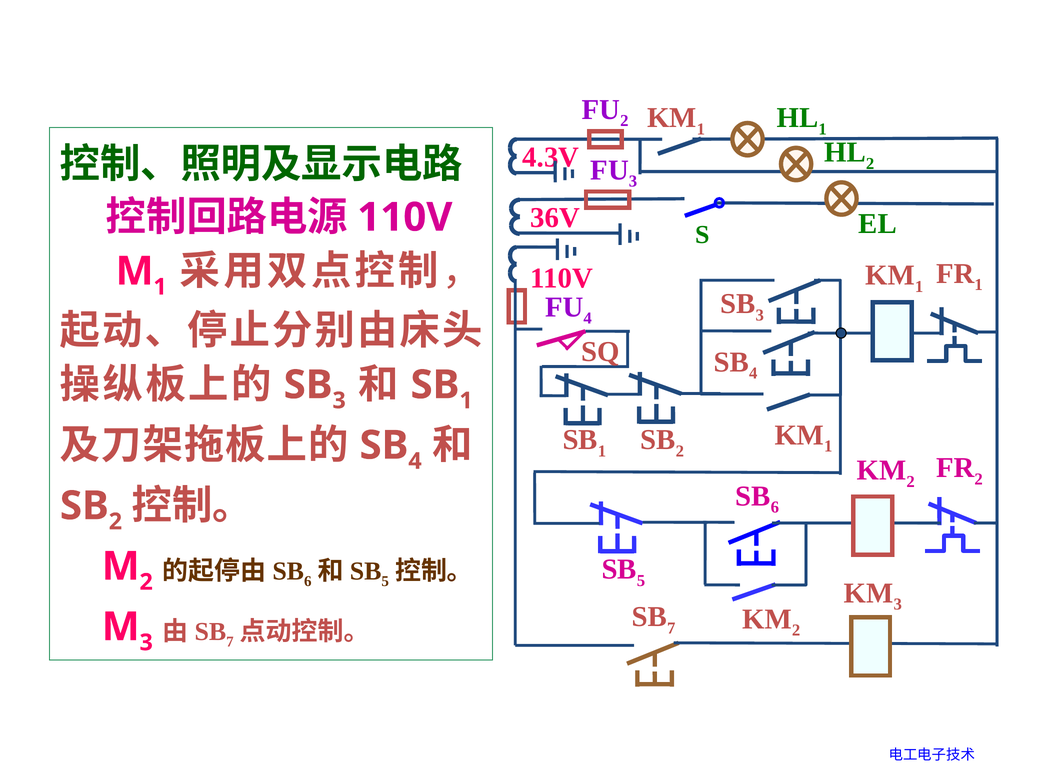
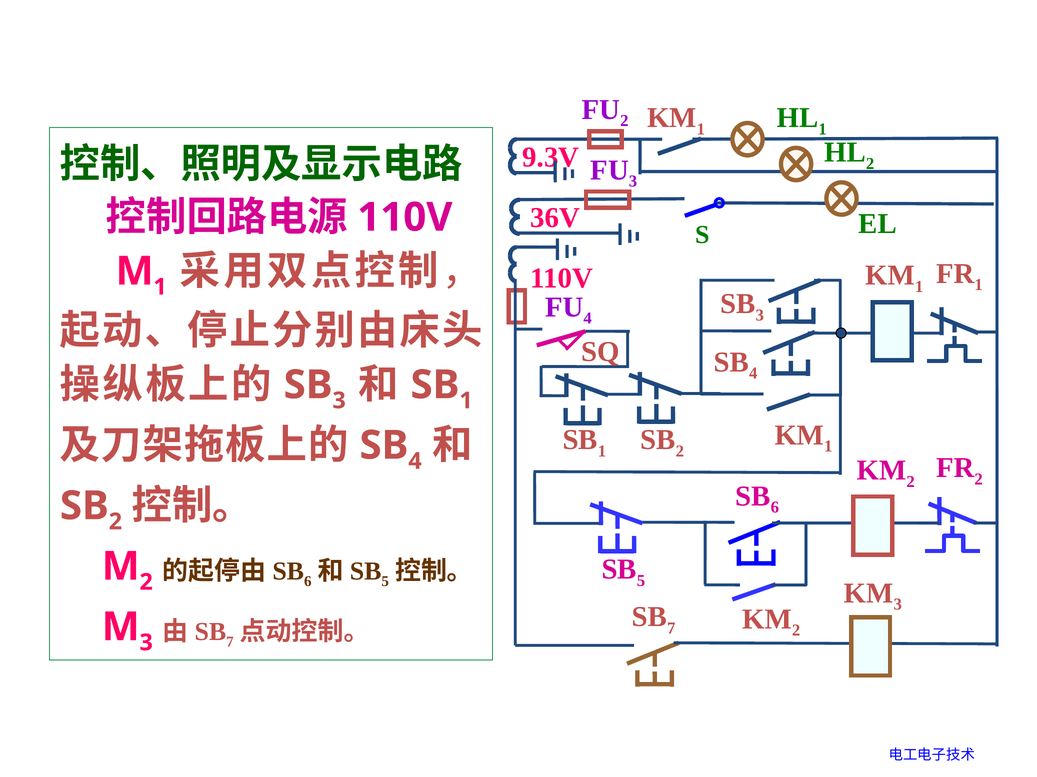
4.3V: 4.3V -> 9.3V (551, 157)
